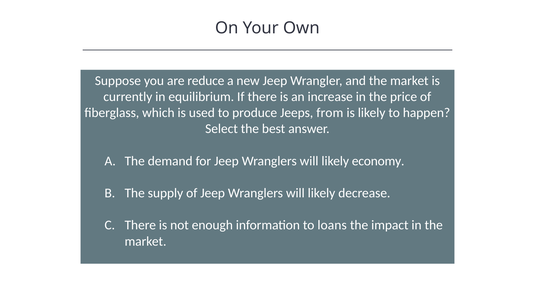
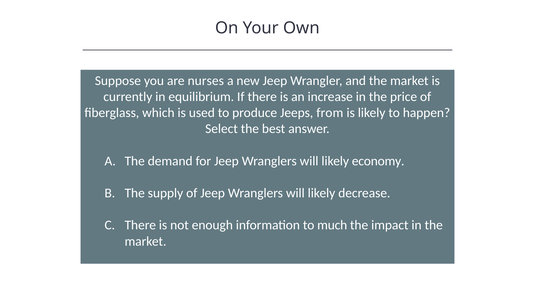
reduce: reduce -> nurses (206, 81)
loans: loans -> much (332, 225)
